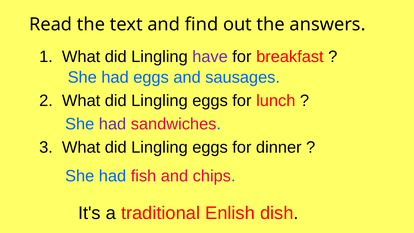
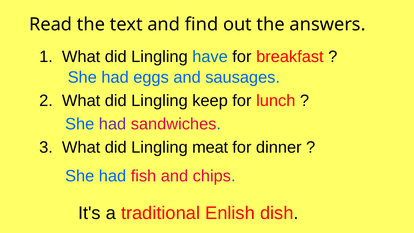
have colour: purple -> blue (210, 57)
eggs: eggs -> keep (210, 101)
eggs: eggs -> meat (210, 147)
